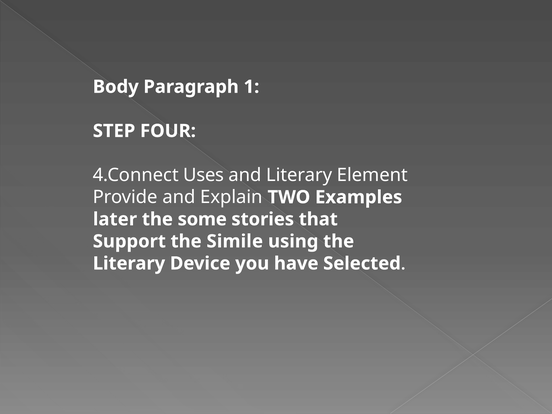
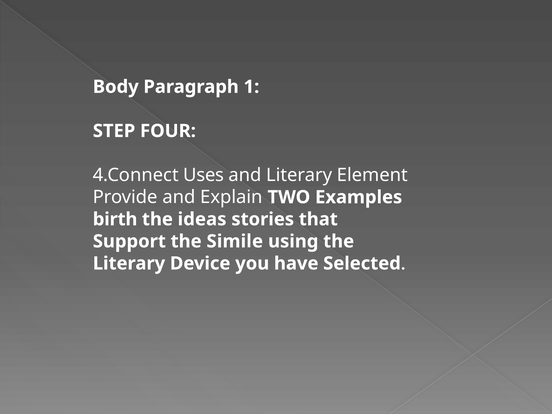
later: later -> birth (115, 219)
some: some -> ideas (202, 219)
